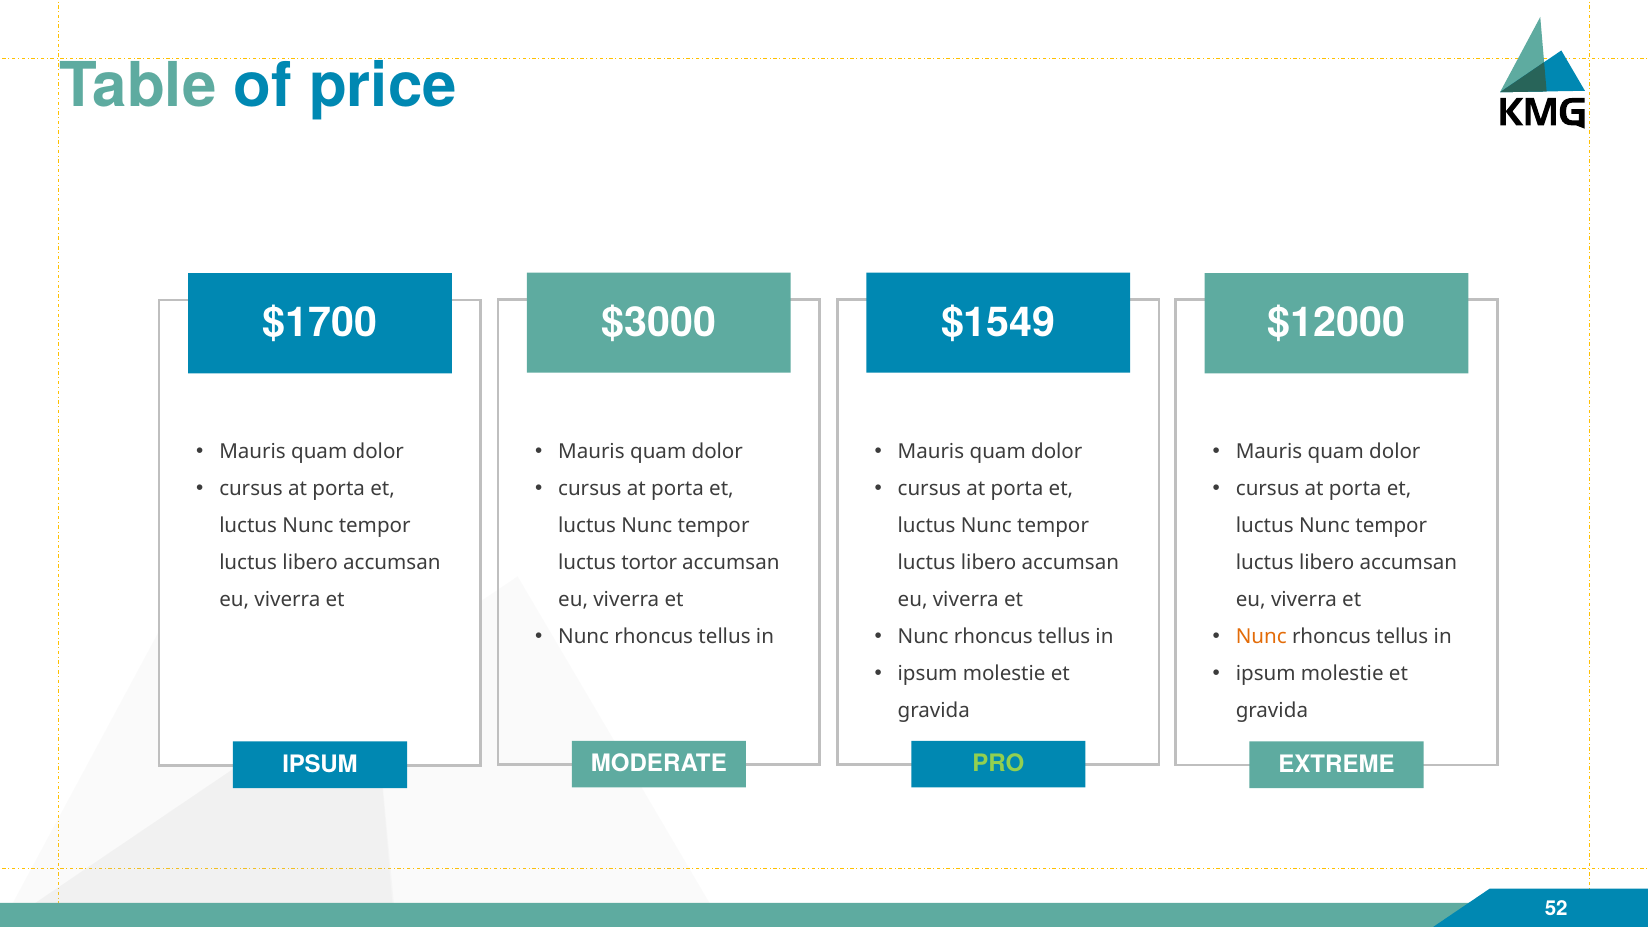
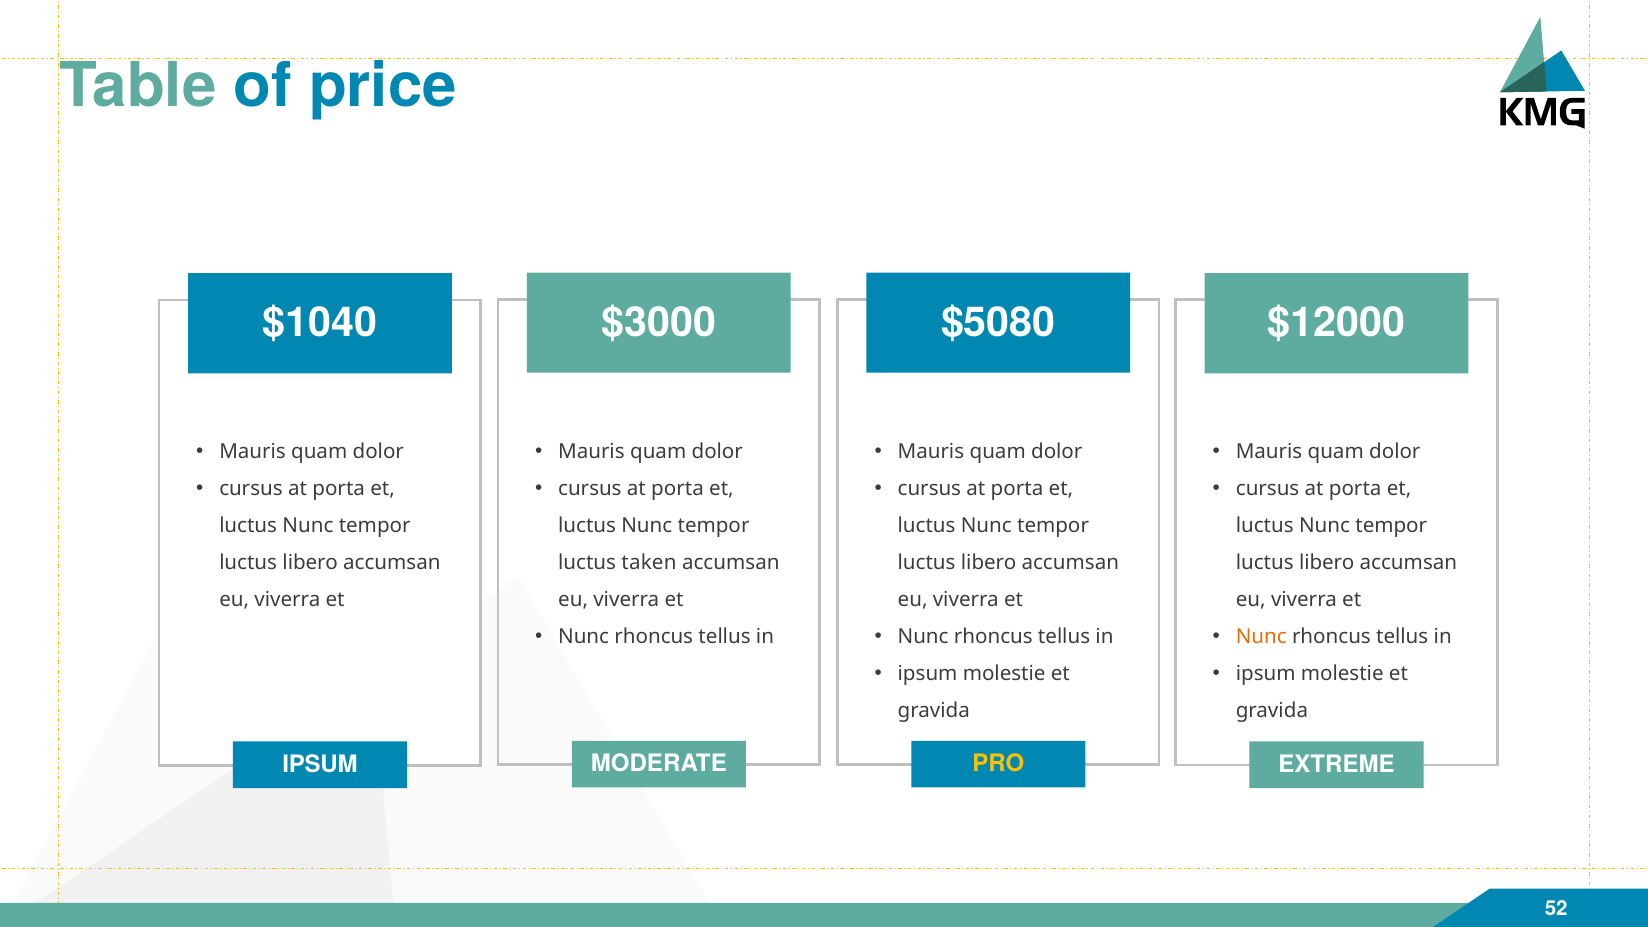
$1700: $1700 -> $1040 (320, 323)
$1549: $1549 -> $5080 (998, 322)
tortor: tortor -> taken (649, 563)
PRO colour: light green -> yellow (998, 764)
